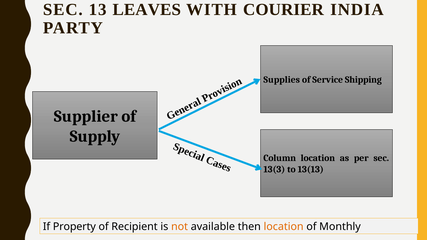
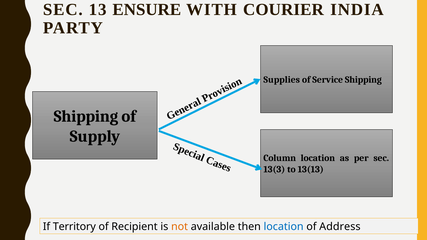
LEAVES: LEAVES -> ENSURE (147, 10)
Supplier: Supplier -> Shipping (86, 117)
Property: Property -> Territory (74, 227)
location colour: orange -> blue (284, 227)
Monthly: Monthly -> Address (340, 227)
